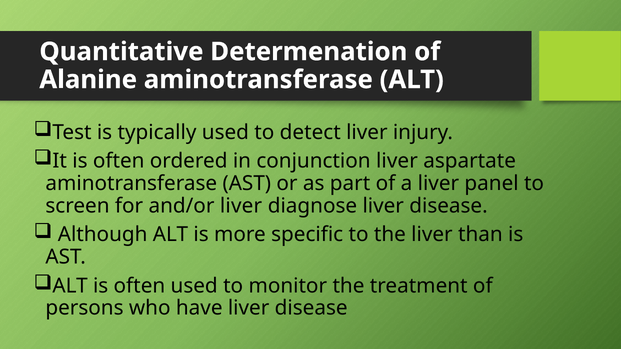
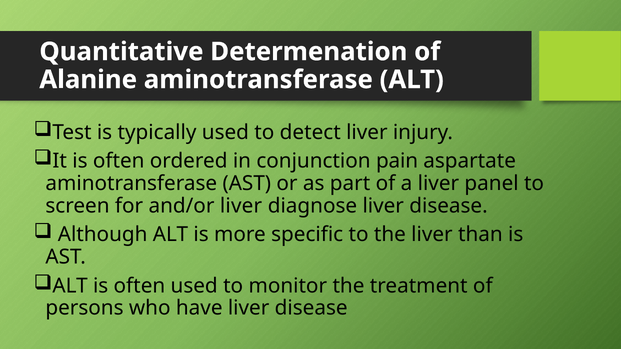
conjunction liver: liver -> pain (397, 161)
